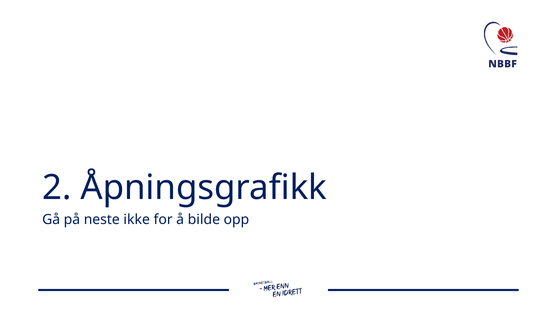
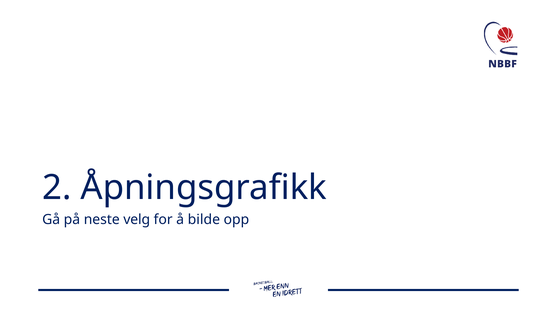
ikke: ikke -> velg (137, 219)
